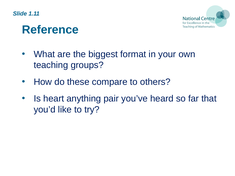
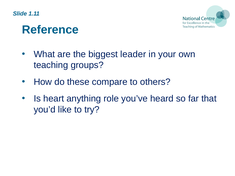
format: format -> leader (133, 54)
pair: pair -> role (111, 99)
